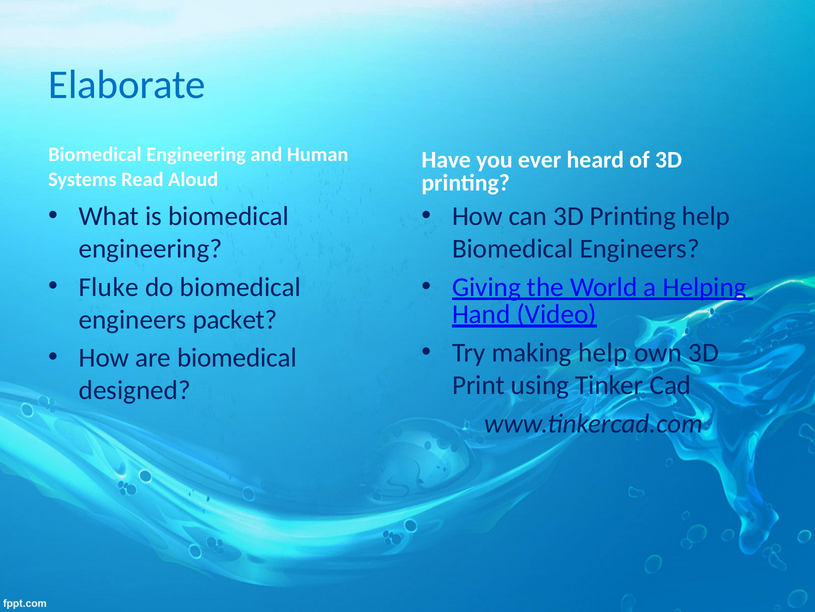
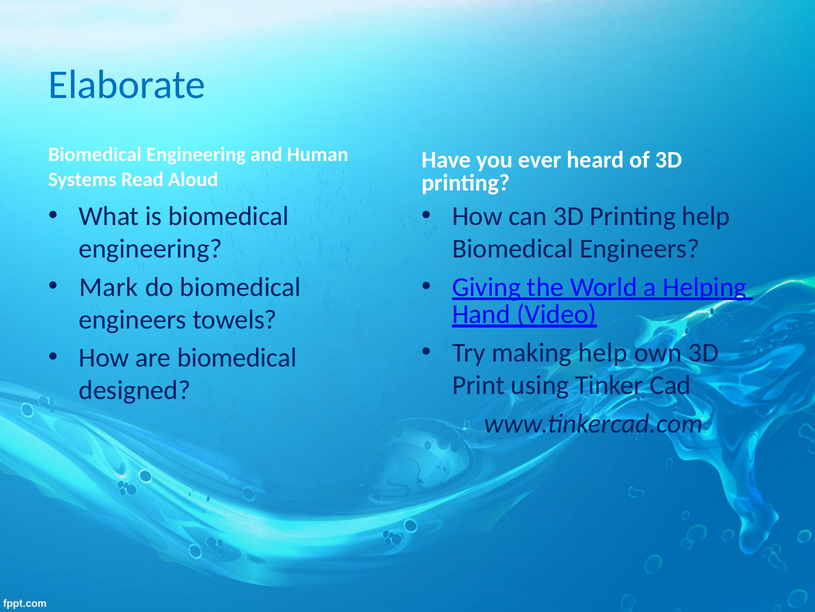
Fluke: Fluke -> Mark (109, 287)
packet: packet -> towels (235, 319)
